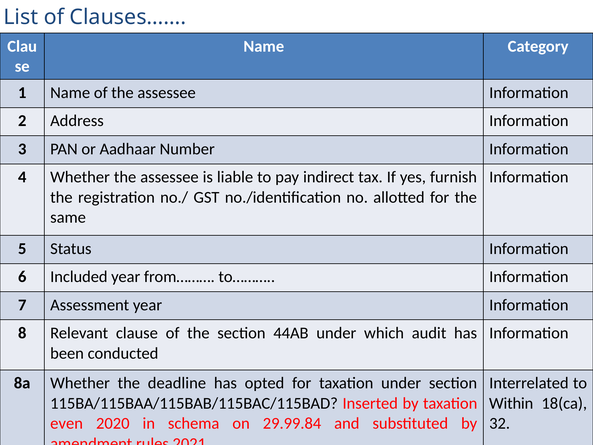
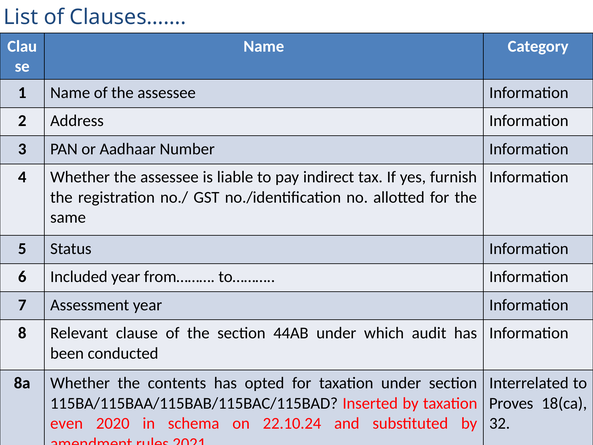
deadline: deadline -> contents (177, 383)
Within: Within -> Proves (511, 403)
29.99.84: 29.99.84 -> 22.10.24 (292, 423)
